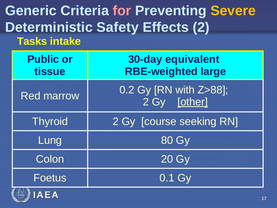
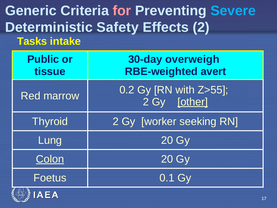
Severe colour: yellow -> light blue (233, 11)
equivalent: equivalent -> overweigh (192, 59)
large: large -> avert (213, 71)
Z>88: Z>88 -> Z>55 (213, 90)
course: course -> worker (159, 121)
Lung 80: 80 -> 20 (167, 140)
Colon underline: none -> present (50, 159)
